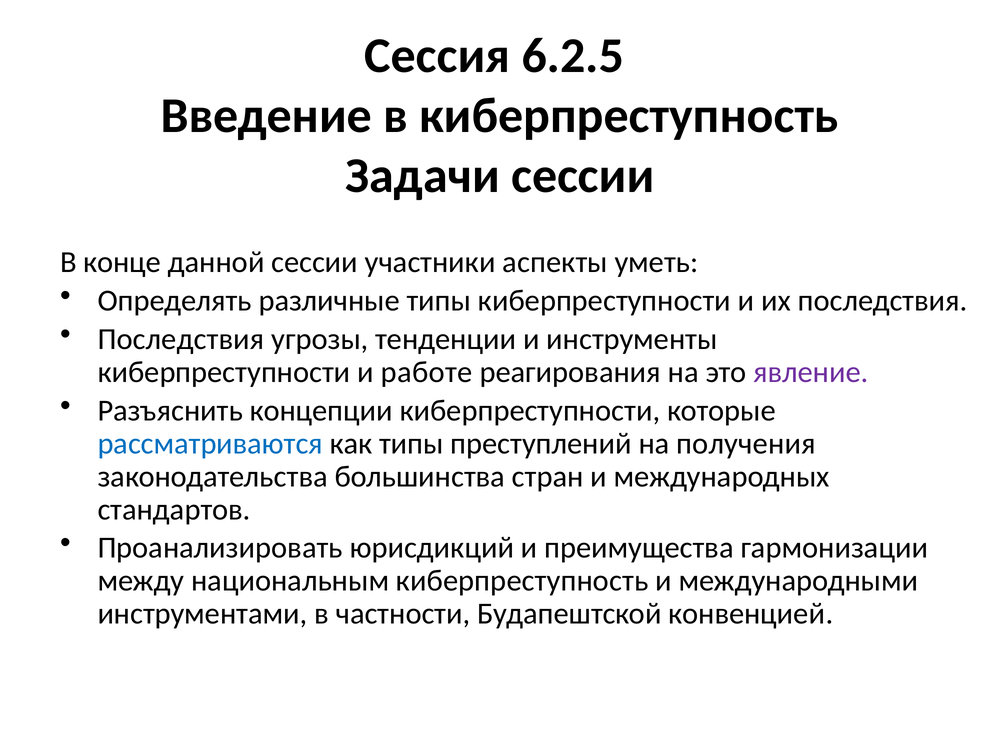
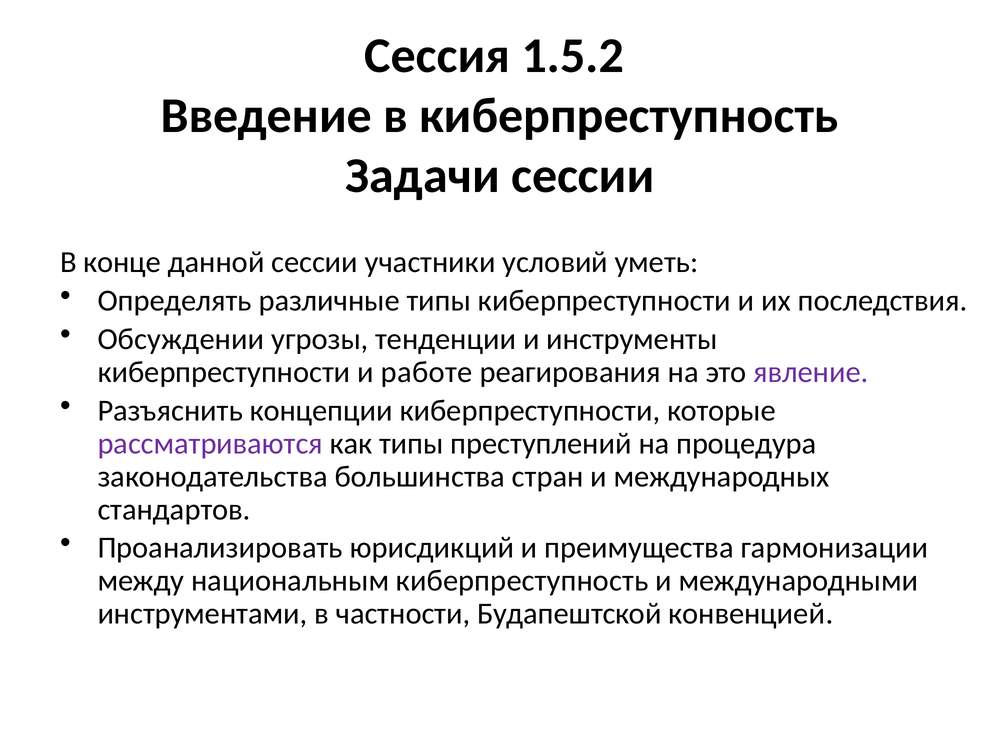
6.2.5: 6.2.5 -> 1.5.2 (573, 56)
аспекты: аспекты -> условий (555, 262)
Последствия: Последствия -> Обсуждении (181, 339)
рассматриваются colour: blue -> purple (210, 443)
получения: получения -> процедура (746, 443)
